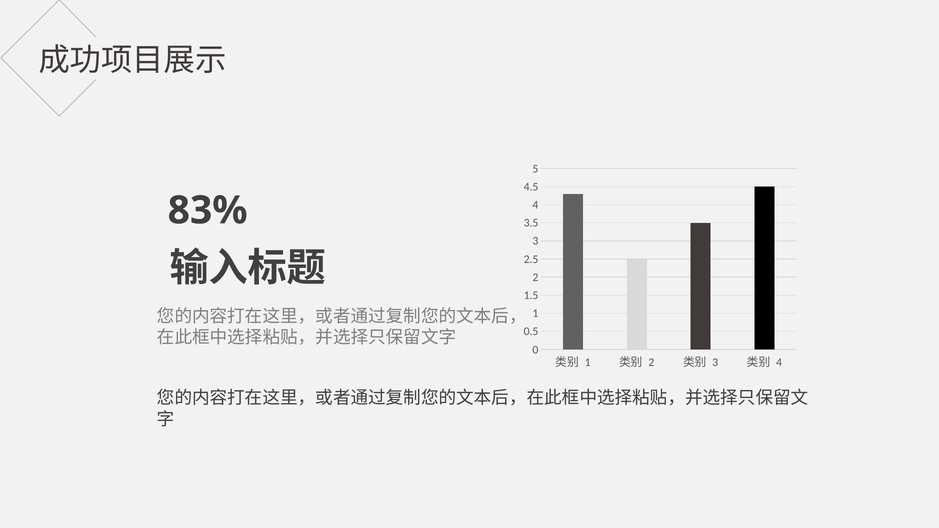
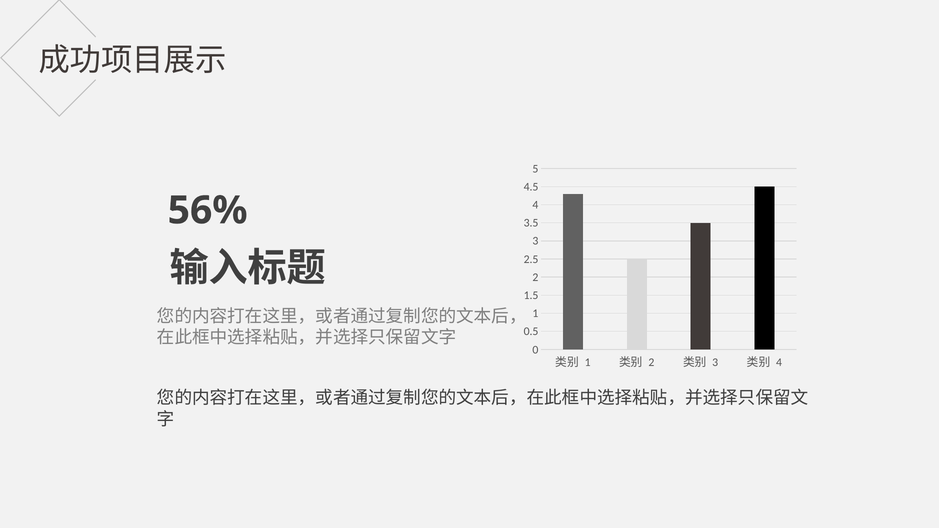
83%: 83% -> 56% (208, 211)
